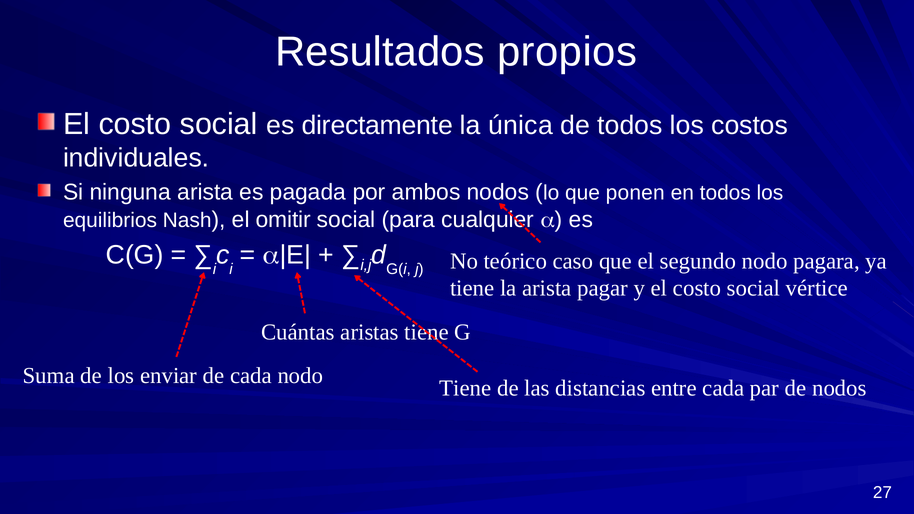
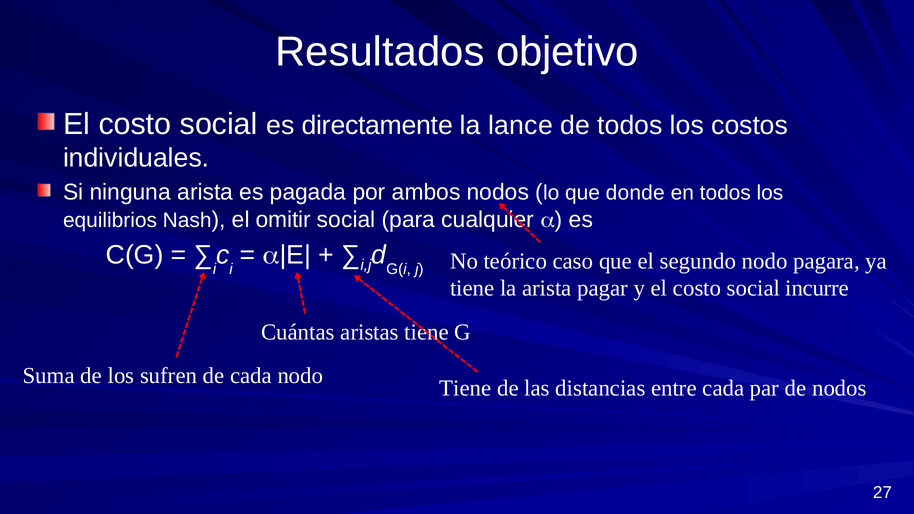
propios: propios -> objetivo (567, 52)
única: única -> lance (520, 125)
ponen: ponen -> donde (635, 193)
vértice: vértice -> incurre (817, 289)
enviar: enviar -> sufren (169, 376)
